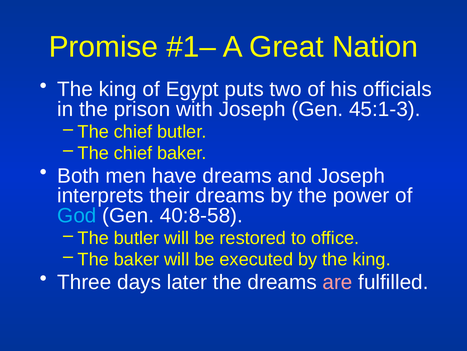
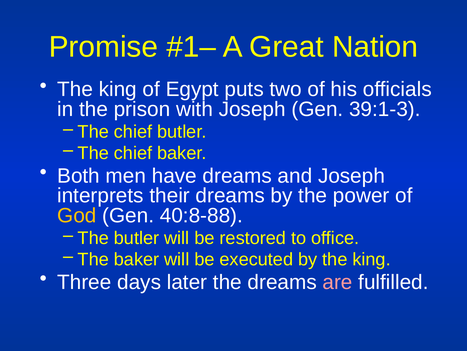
45:1-3: 45:1-3 -> 39:1-3 (385, 109)
God colour: light blue -> yellow (77, 215)
40:8-58: 40:8-58 -> 40:8-88 (201, 215)
